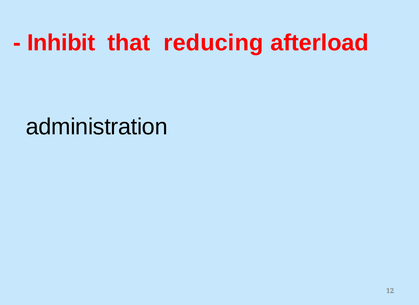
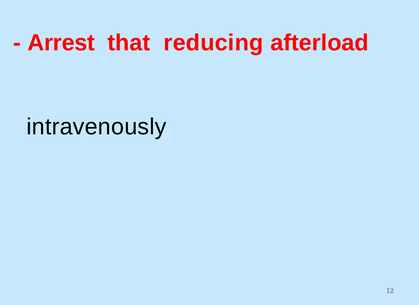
Inhibit: Inhibit -> Arrest (61, 43)
administration: administration -> intravenously (96, 127)
